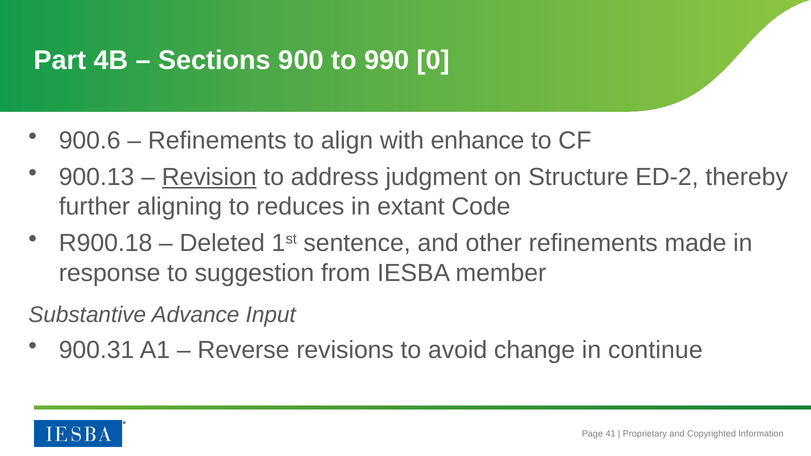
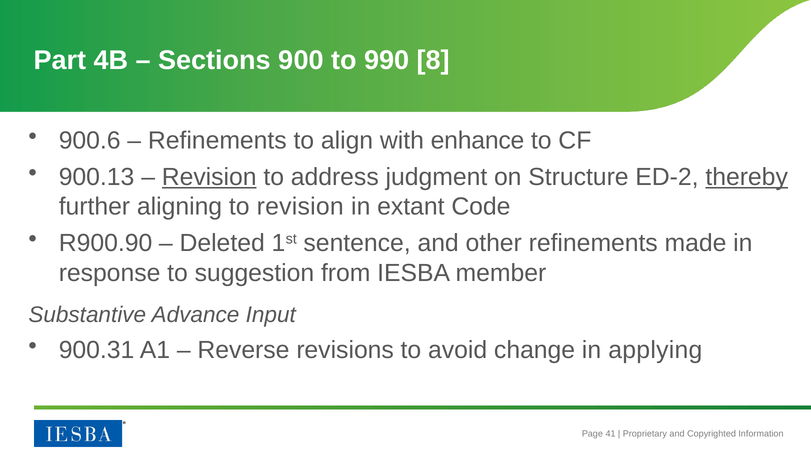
0: 0 -> 8 (433, 61)
thereby underline: none -> present (747, 177)
to reduces: reduces -> revision (300, 207)
R900.18: R900.18 -> R900.90 (106, 243)
continue: continue -> applying (655, 350)
